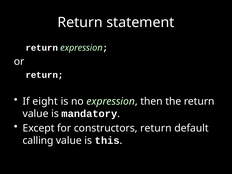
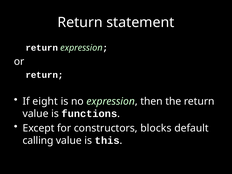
mandatory: mandatory -> functions (89, 114)
constructors return: return -> blocks (156, 128)
